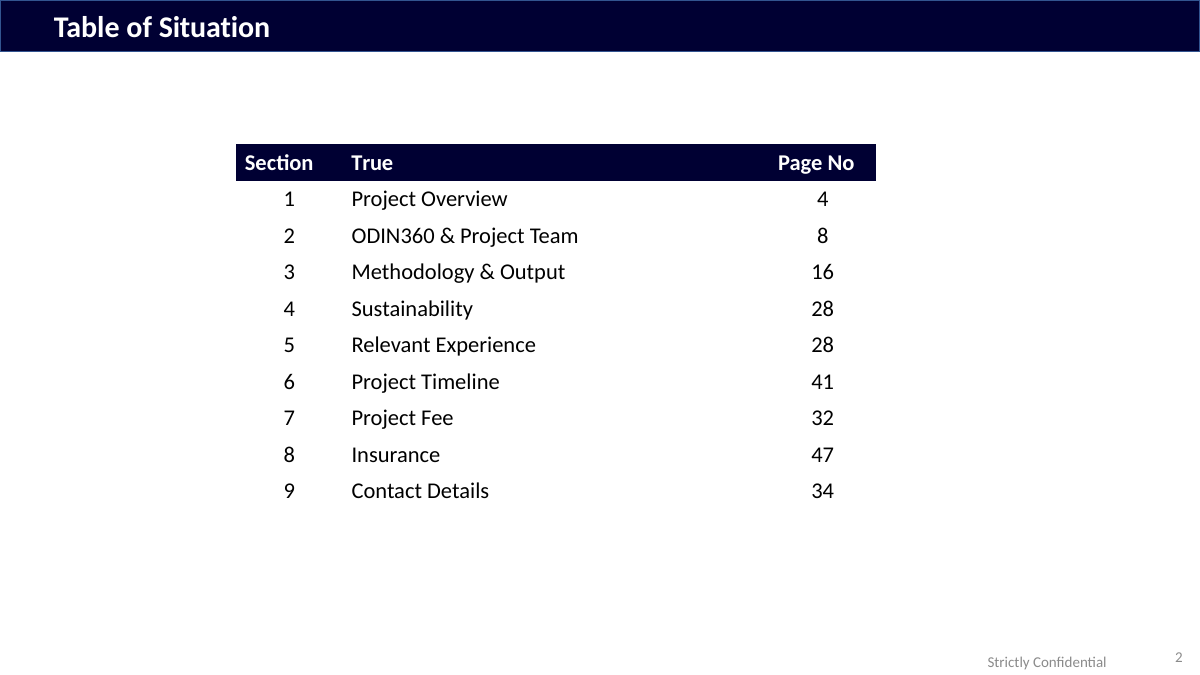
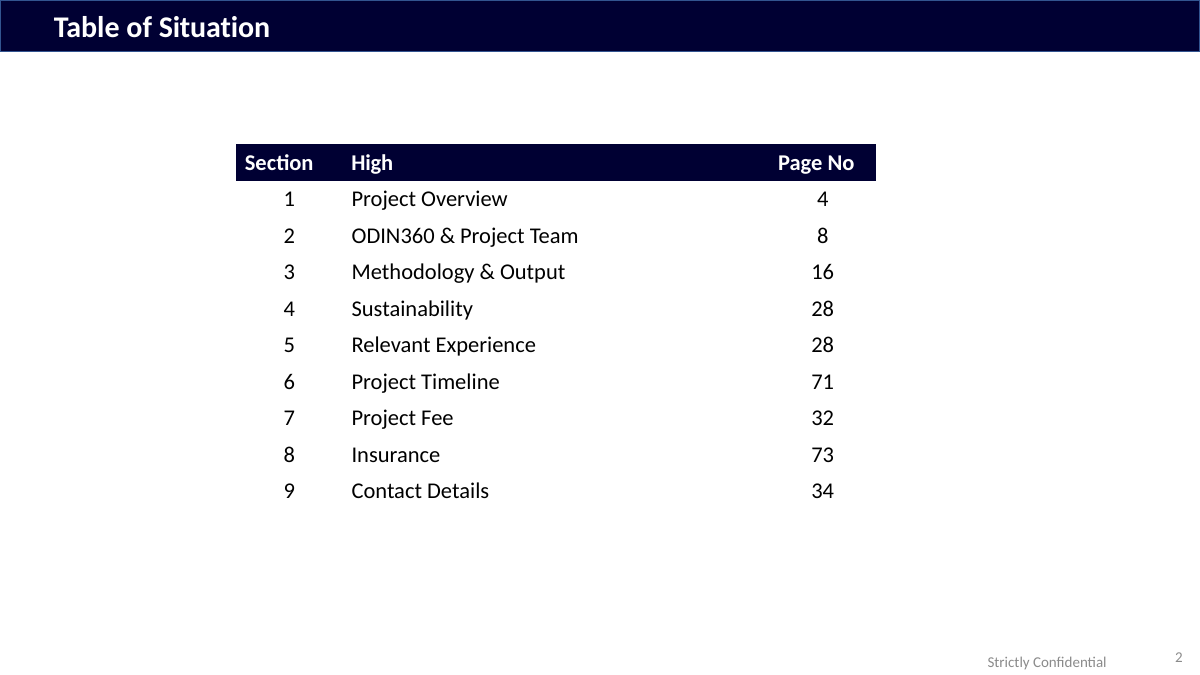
True: True -> High (372, 163)
41: 41 -> 71 (823, 382)
47: 47 -> 73 (823, 455)
